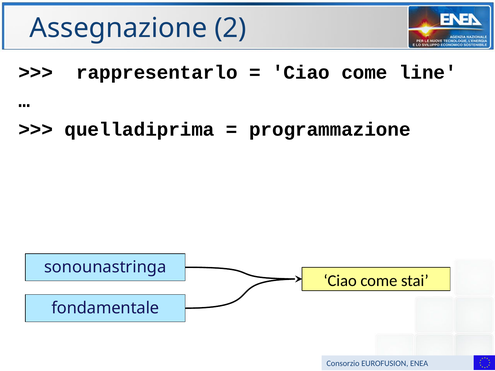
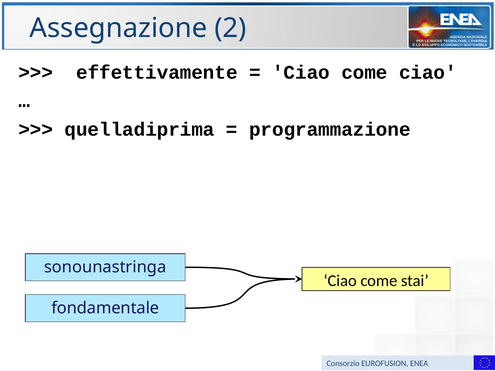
rappresentarlo: rappresentarlo -> effettivamente (157, 72)
come line: line -> ciao (428, 72)
